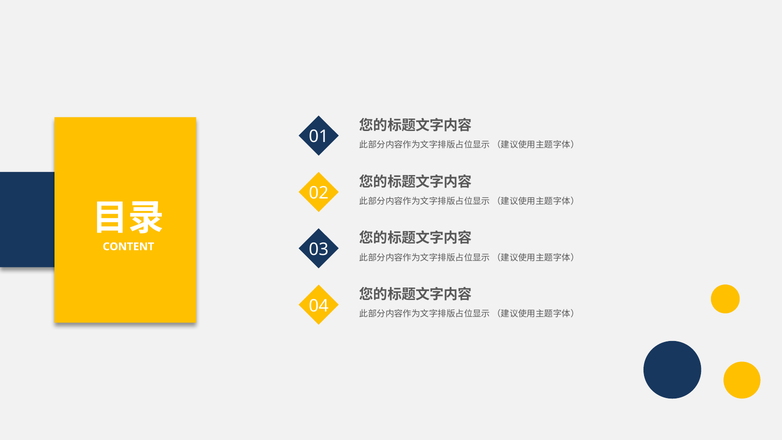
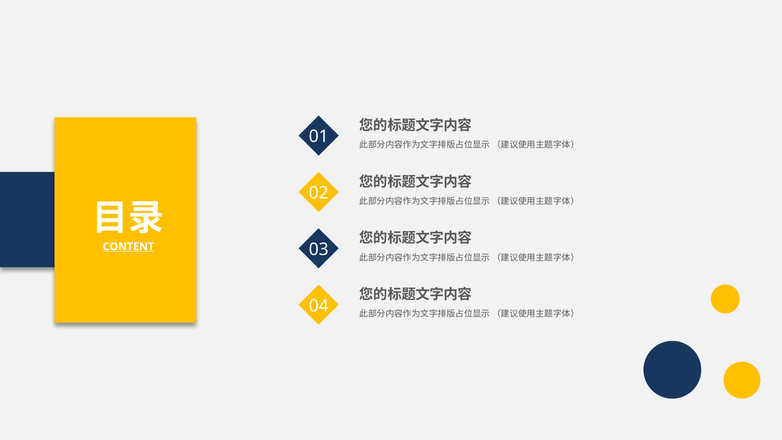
CONTENT underline: none -> present (128, 247)
